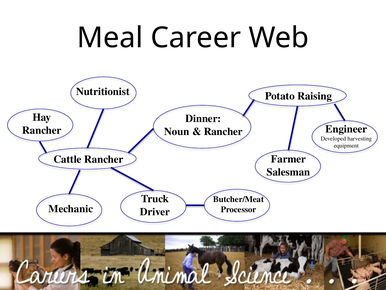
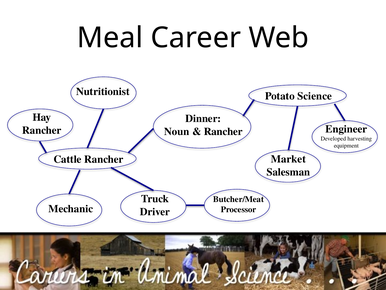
Raising: Raising -> Science (315, 96)
Farmer: Farmer -> Market (288, 159)
